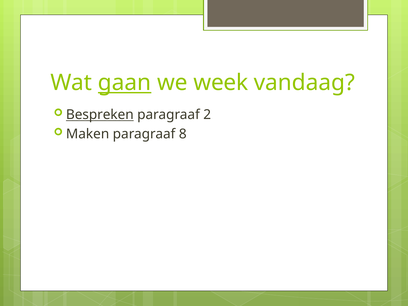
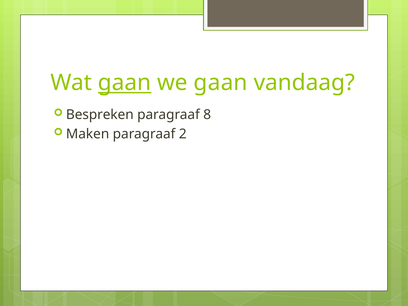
we week: week -> gaan (221, 83)
Bespreken underline: present -> none (100, 115)
2: 2 -> 8 (207, 115)
8: 8 -> 2 (183, 134)
